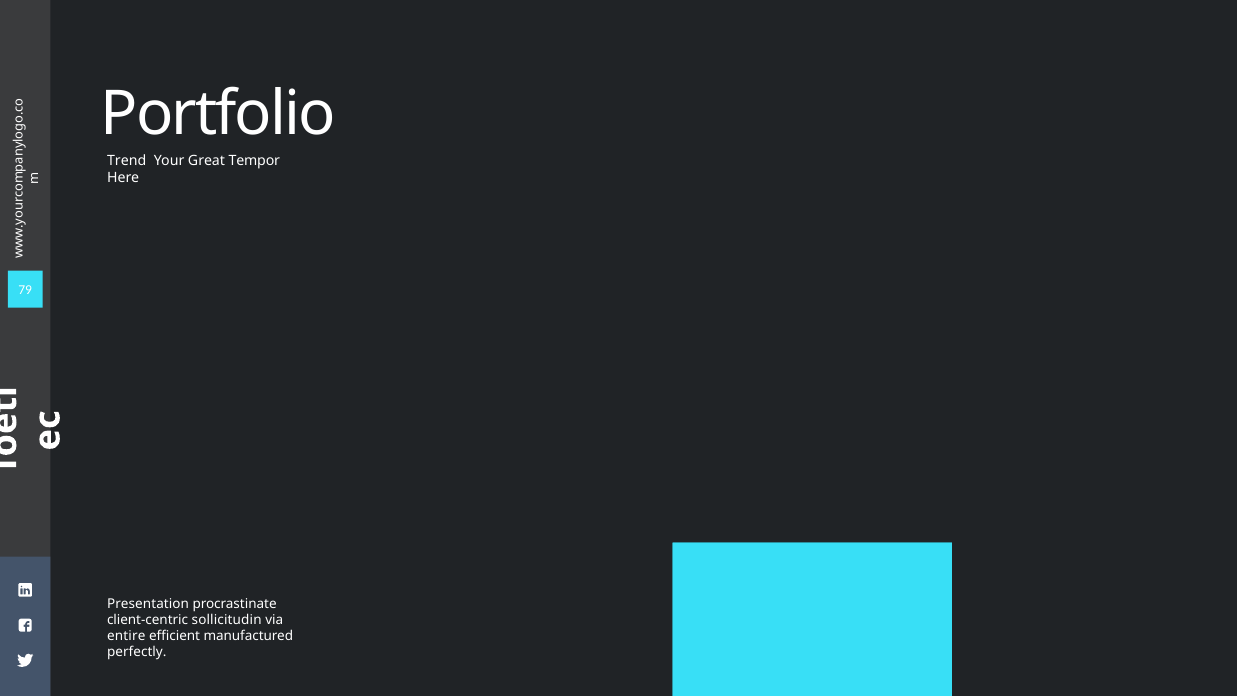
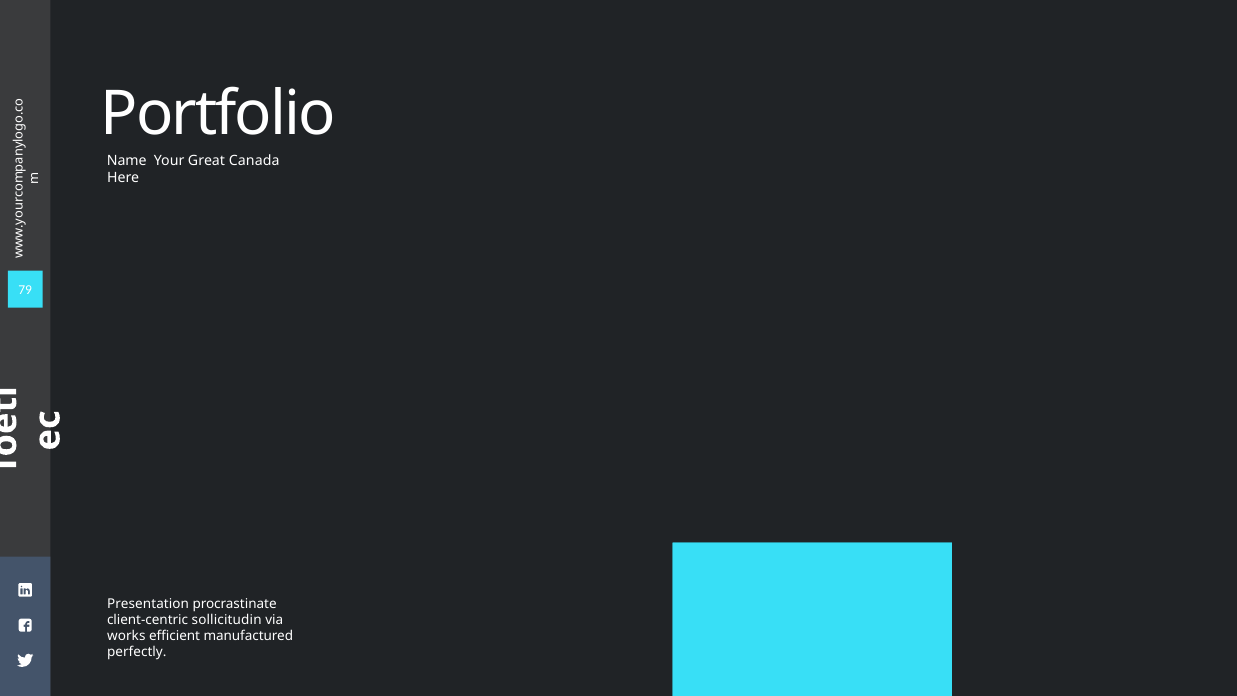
Trend: Trend -> Name (127, 161)
Tempor: Tempor -> Canada (254, 161)
entire: entire -> works (126, 636)
